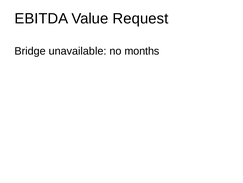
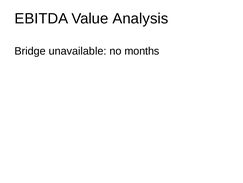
Request: Request -> Analysis (140, 18)
